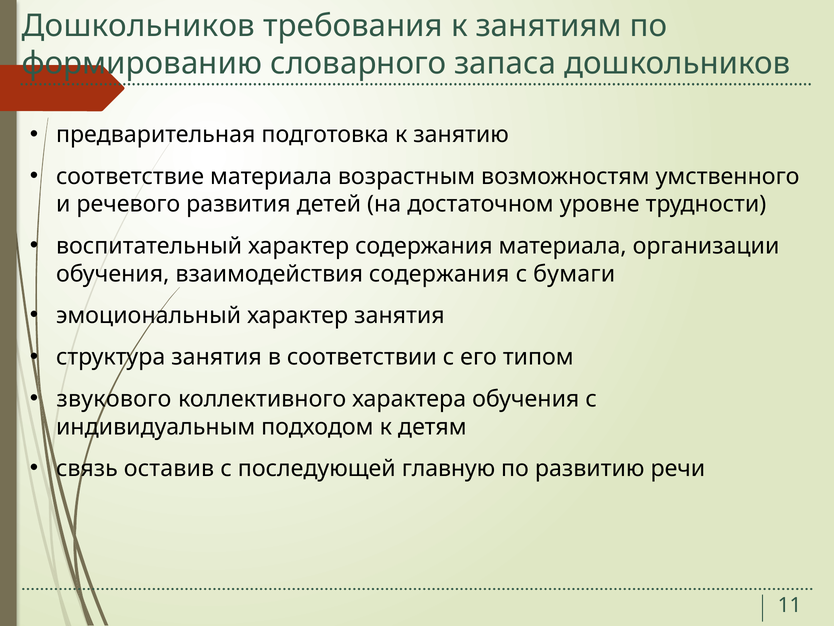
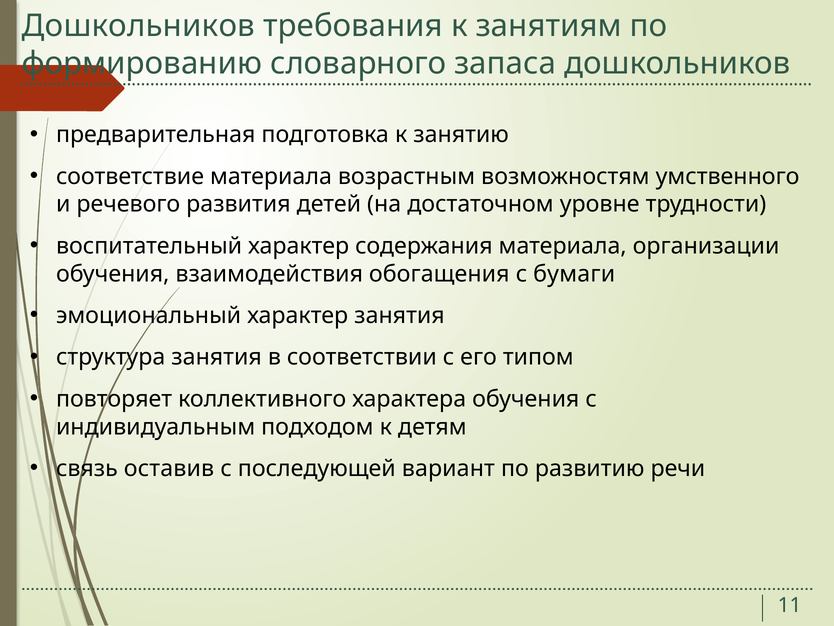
взаимодействия содержания: содержания -> обогащения (439, 274)
звукового: звукового -> повторяет (114, 399)
главную: главную -> вариант (448, 468)
